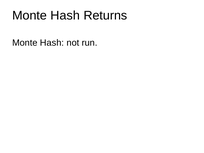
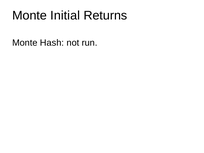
Hash: Hash -> Initial (65, 15)
